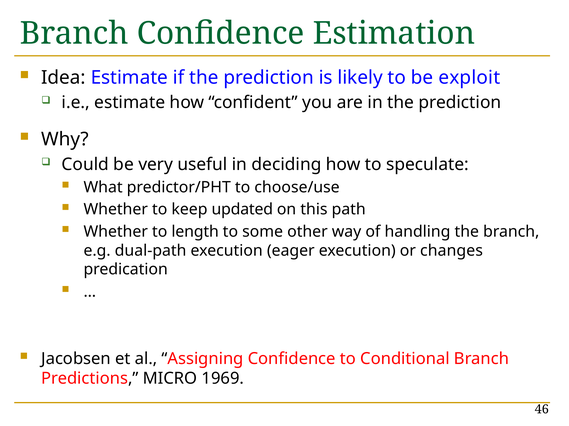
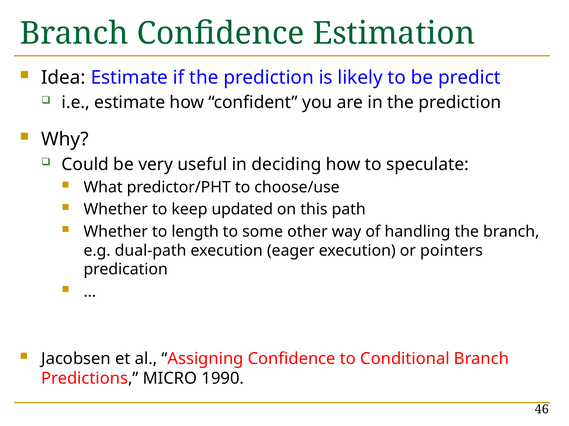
exploit: exploit -> predict (469, 78)
changes: changes -> pointers (451, 251)
1969: 1969 -> 1990 (223, 379)
